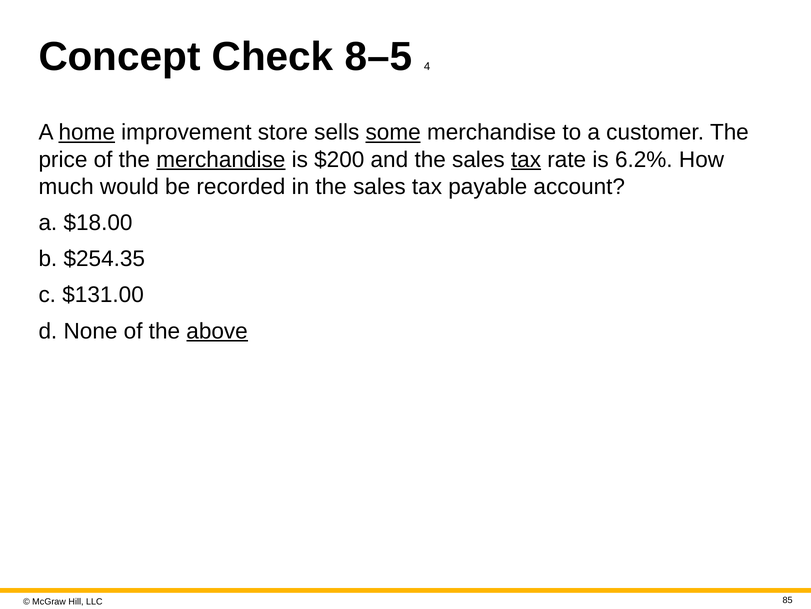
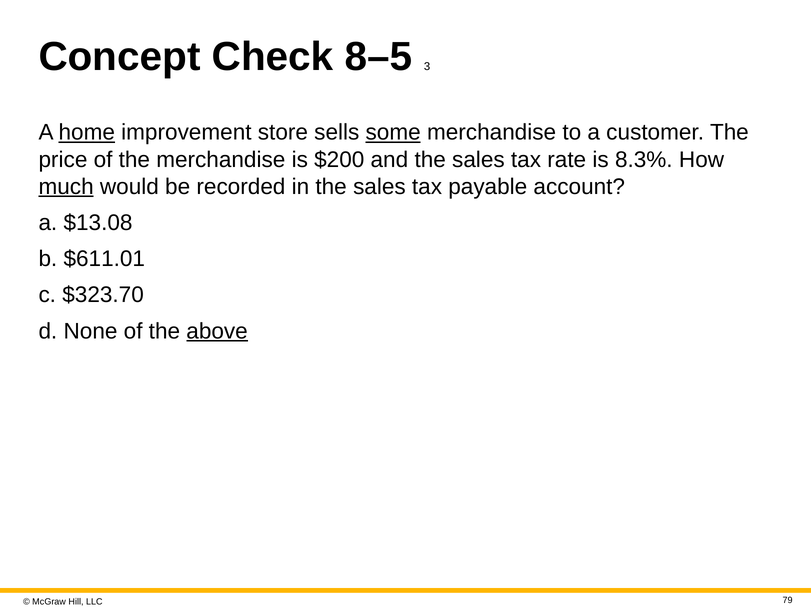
4: 4 -> 3 (427, 67)
merchandise underline: present -> none (221, 159)
tax underline: present -> none (526, 159)
6.2%: 6.2% -> 8.3% (644, 159)
much underline: none -> present (66, 186)
$18.00: $18.00 -> $13.08 (98, 223)
$254.35: $254.35 -> $611.01 (104, 259)
$131.00: $131.00 -> $323.70 (103, 295)
85: 85 -> 79 (788, 600)
